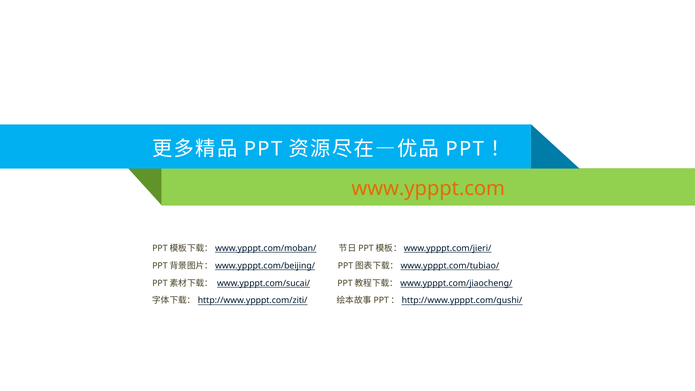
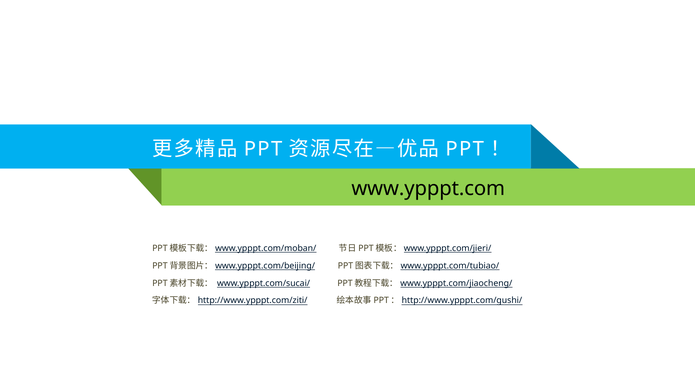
www.ypppt.com colour: orange -> black (428, 188)
